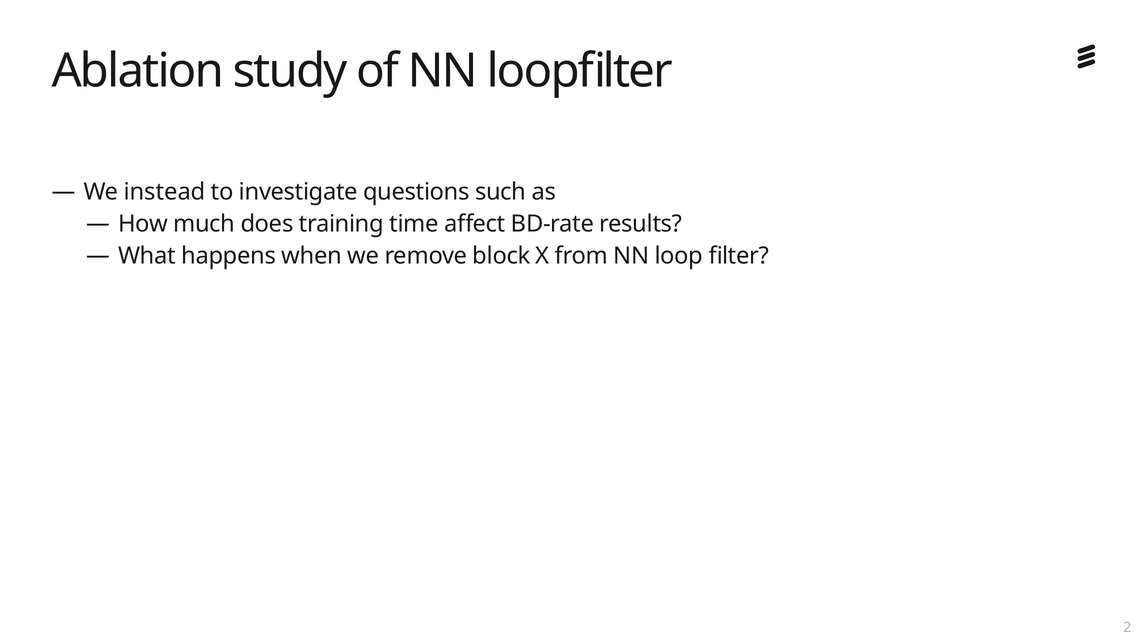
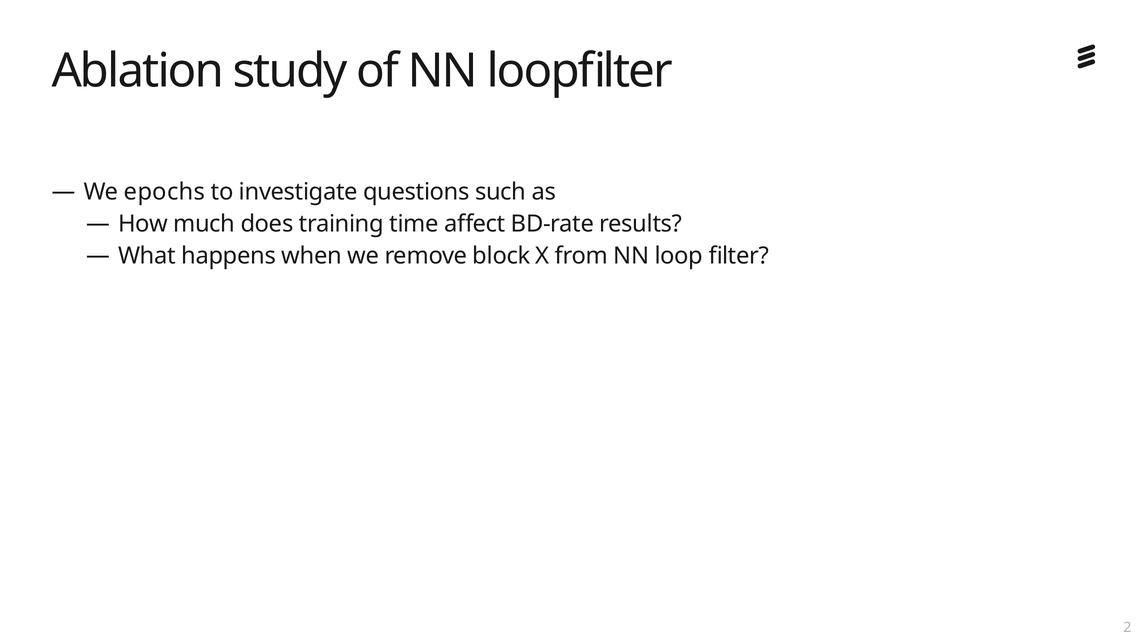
instead: instead -> epochs (164, 192)
